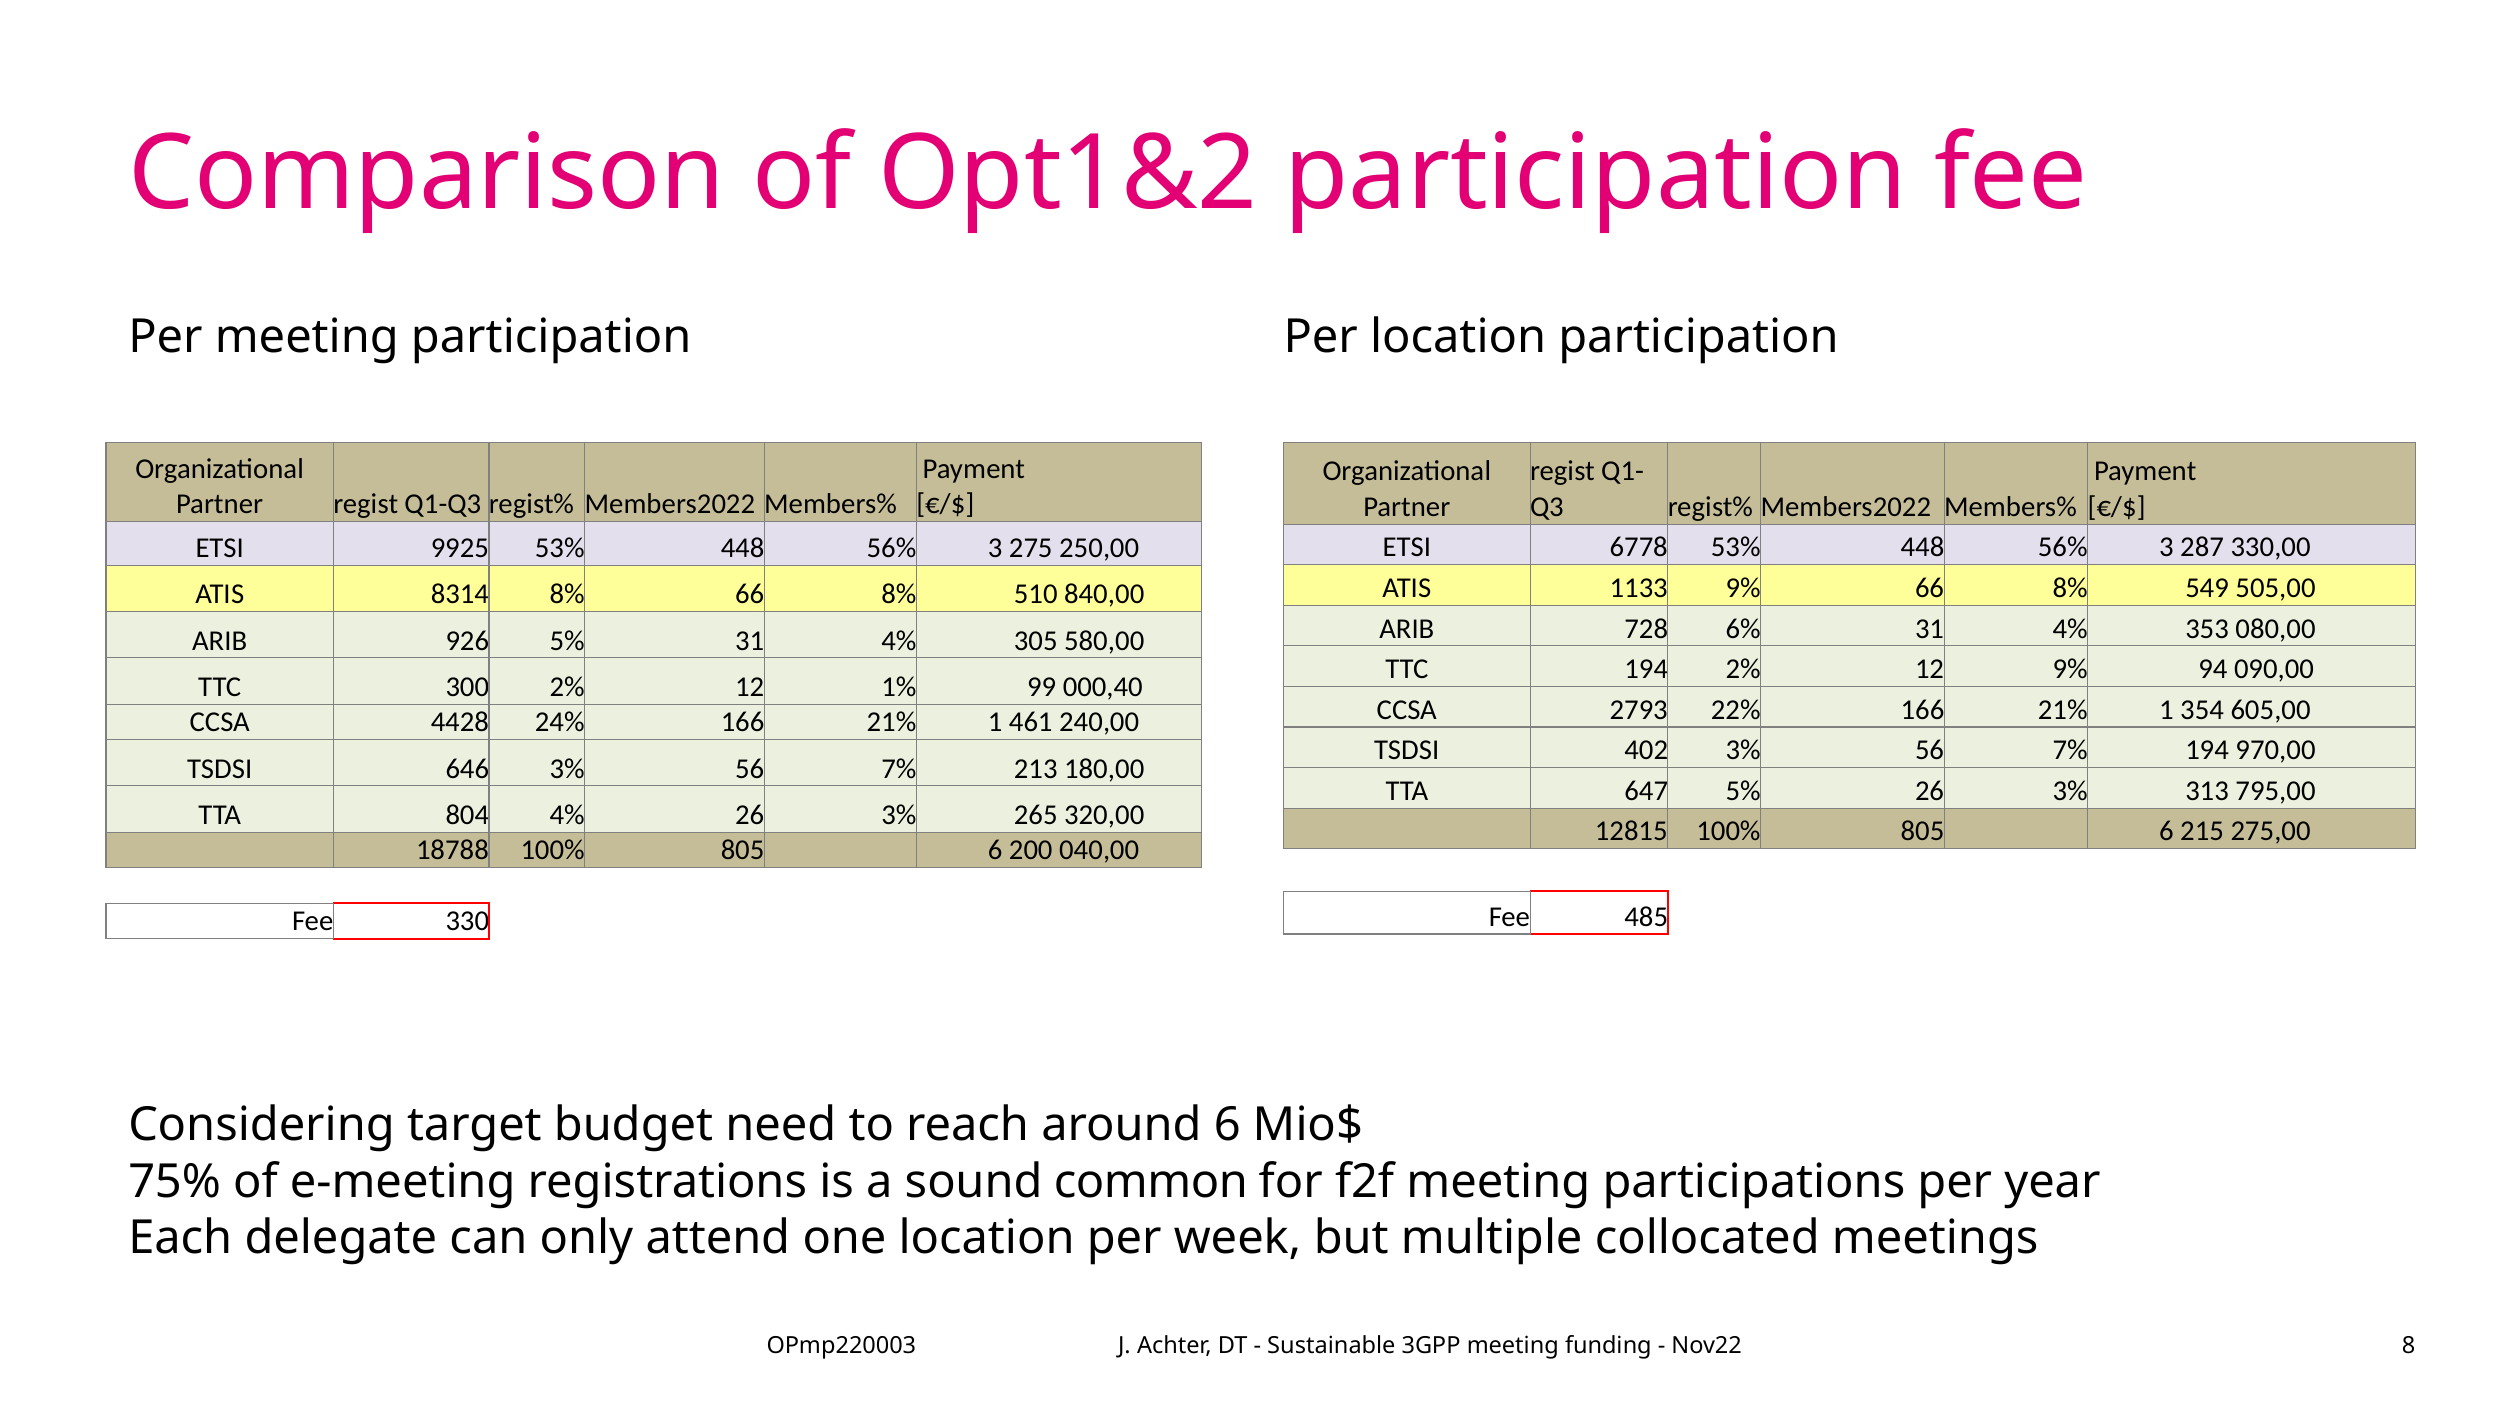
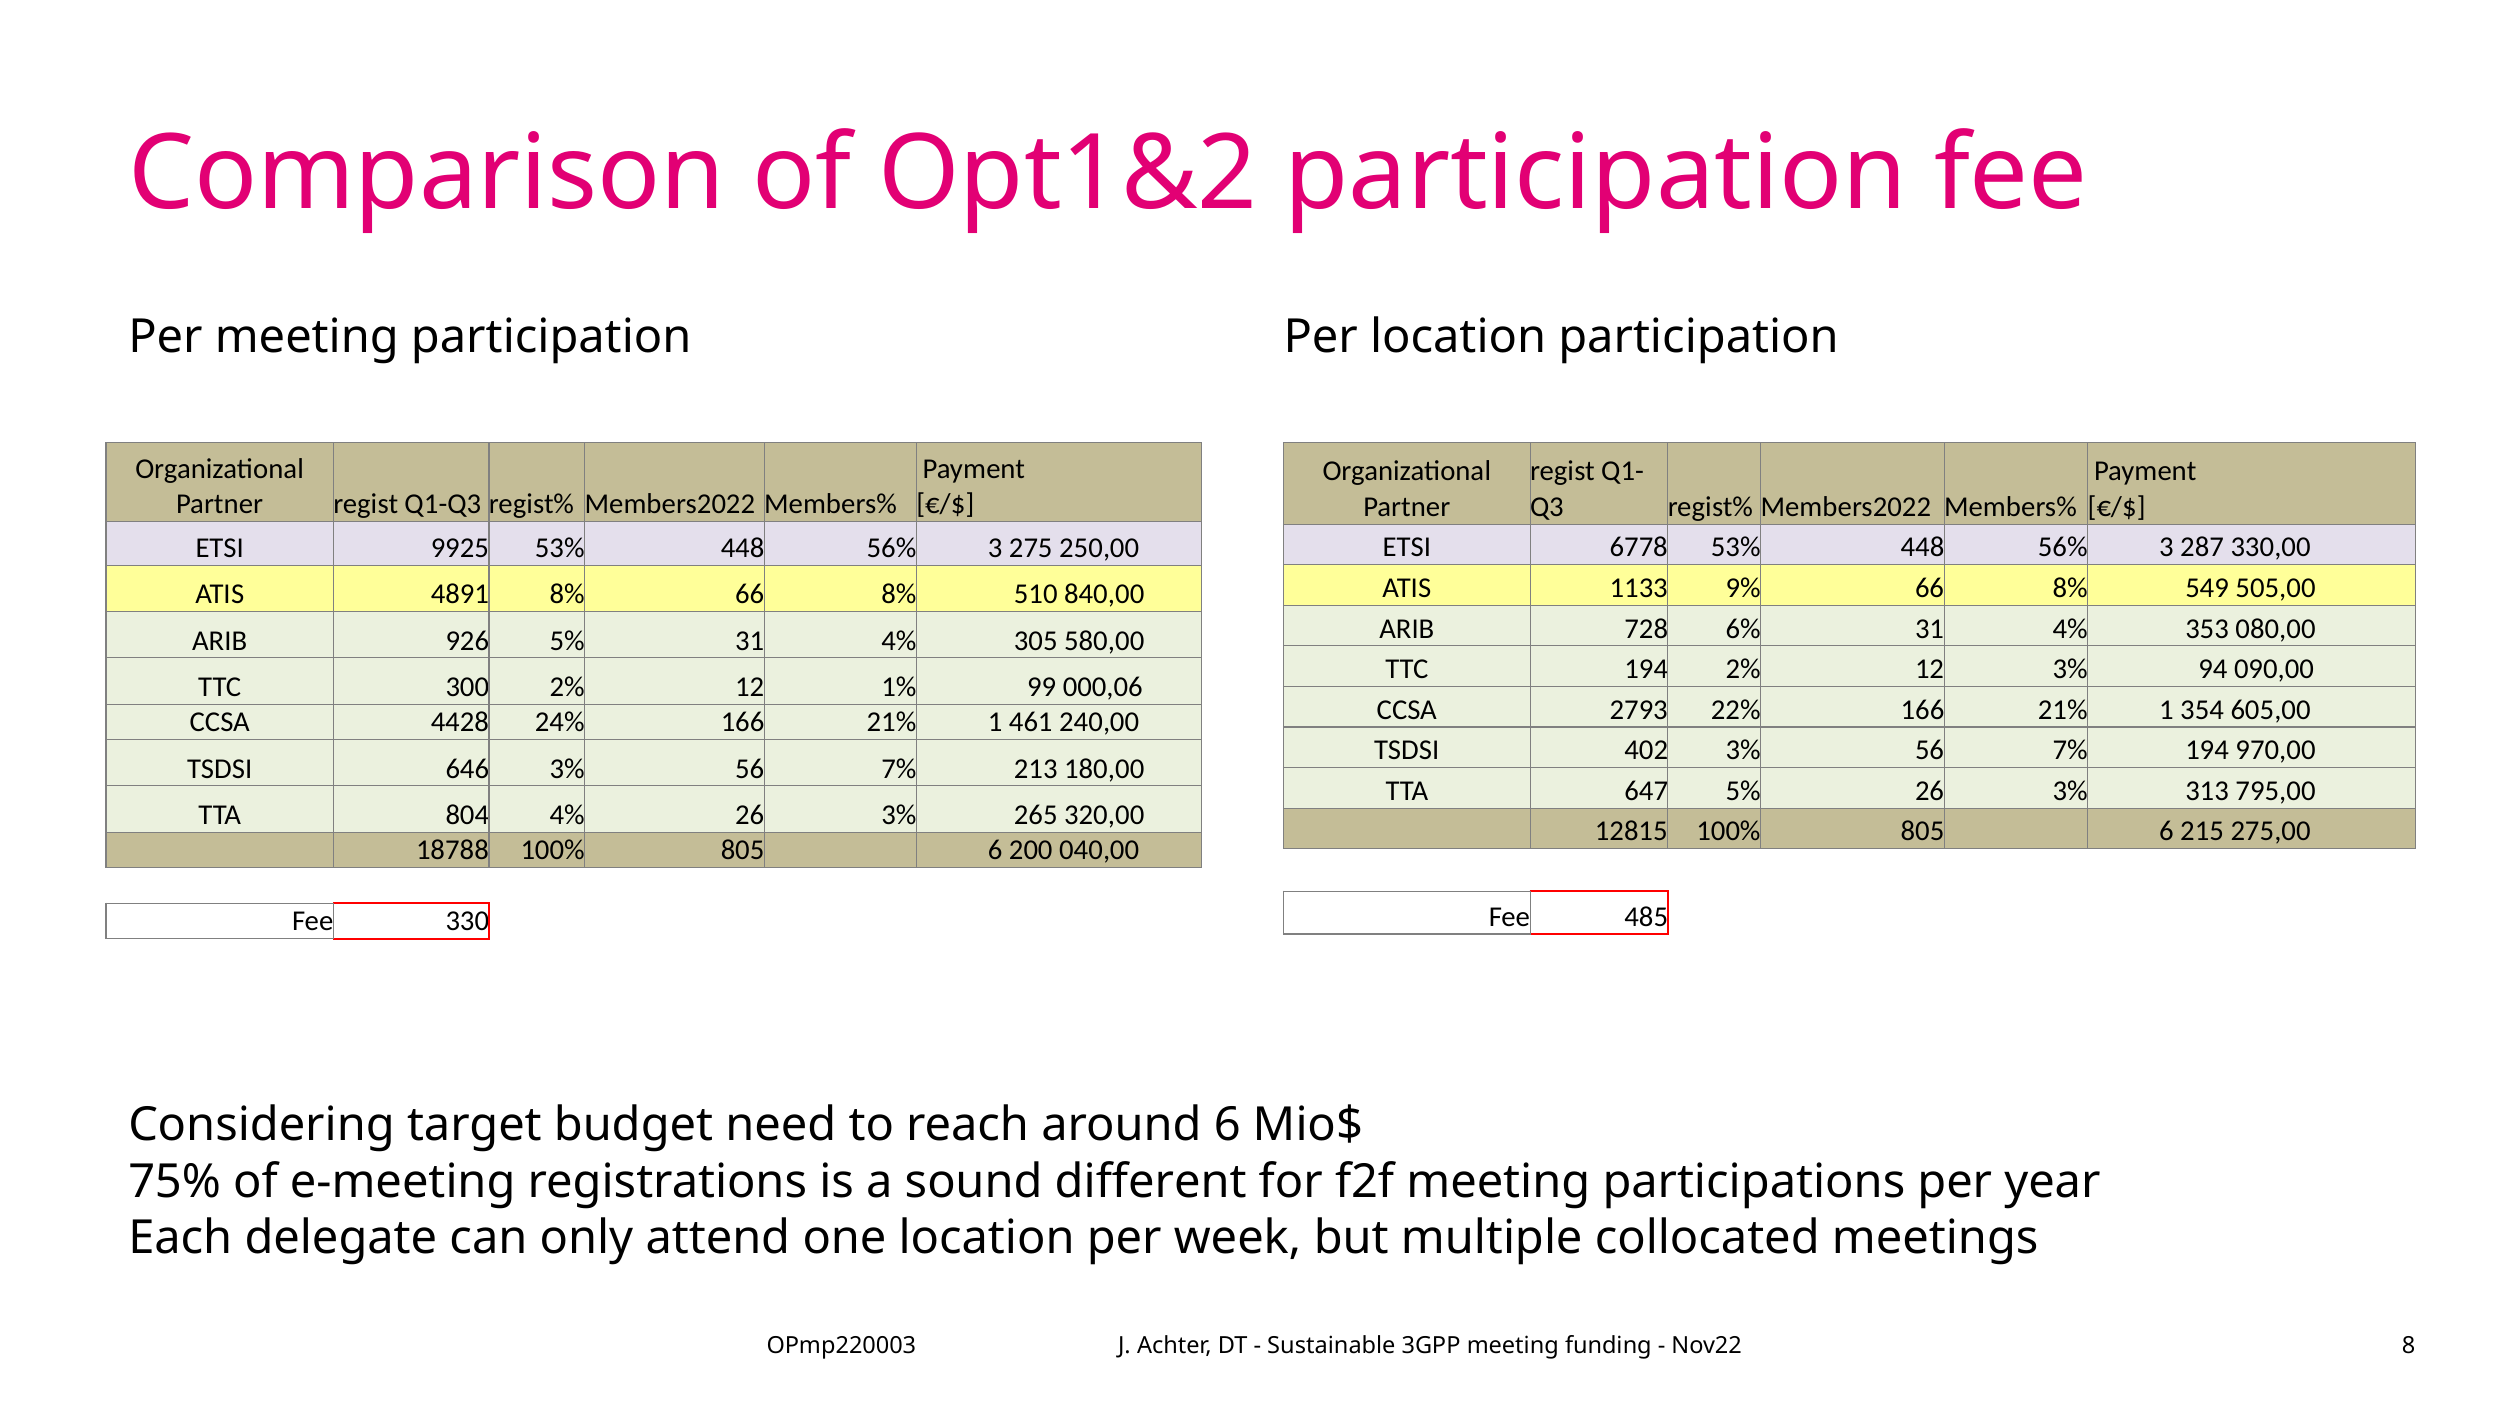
8314: 8314 -> 4891 (460, 595)
12 9%: 9% -> 3% (2070, 669)
000,40: 000,40 -> 000,06 (1103, 687)
common: common -> different (1151, 1182)
